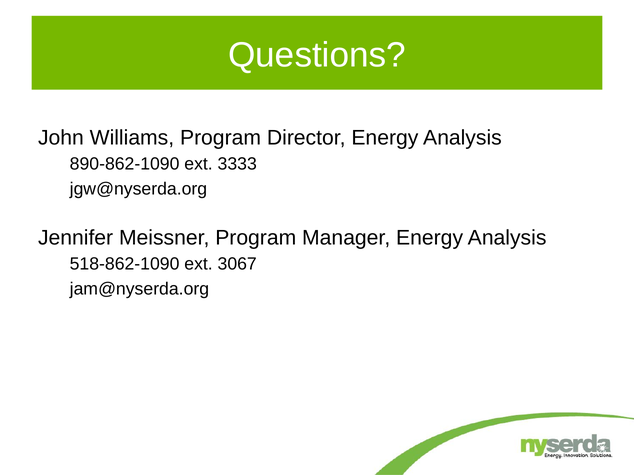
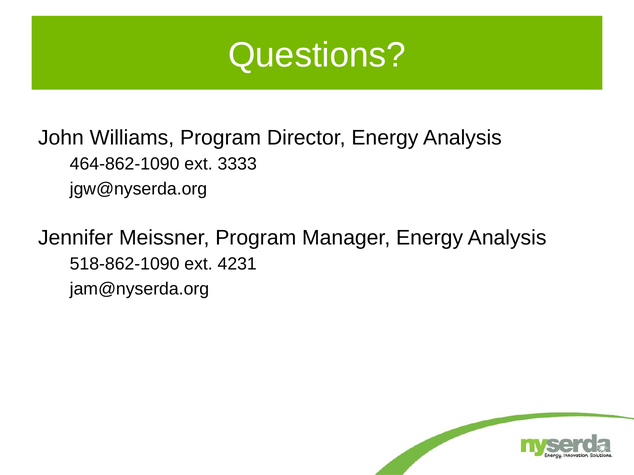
890-862-1090: 890-862-1090 -> 464-862-1090 (125, 164)
3067: 3067 -> 4231 (237, 264)
